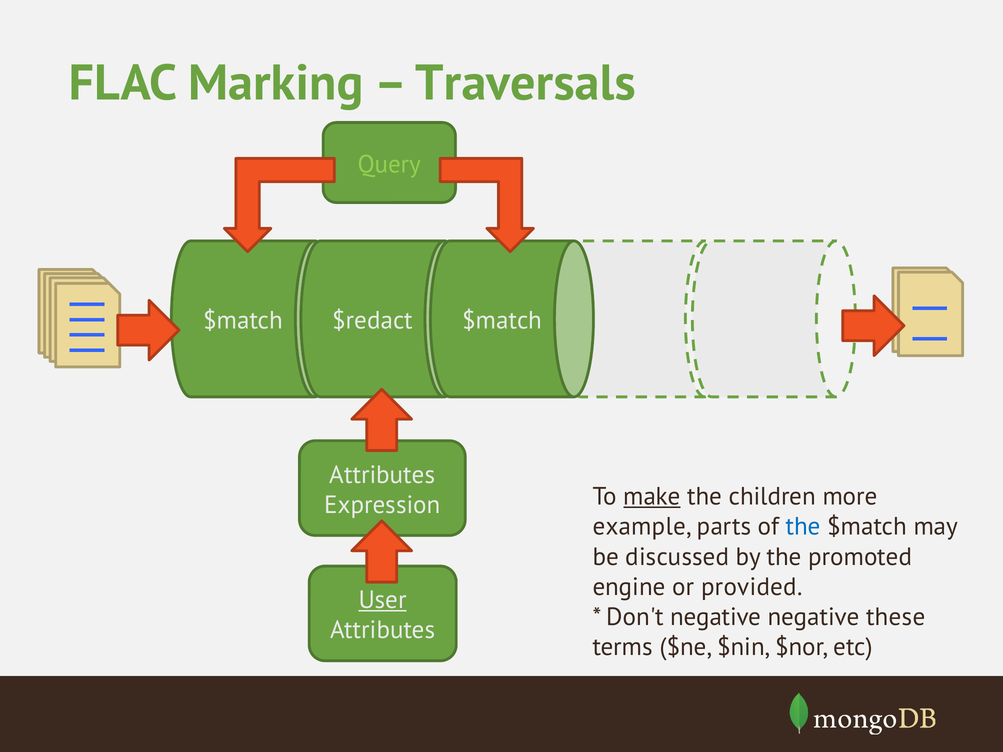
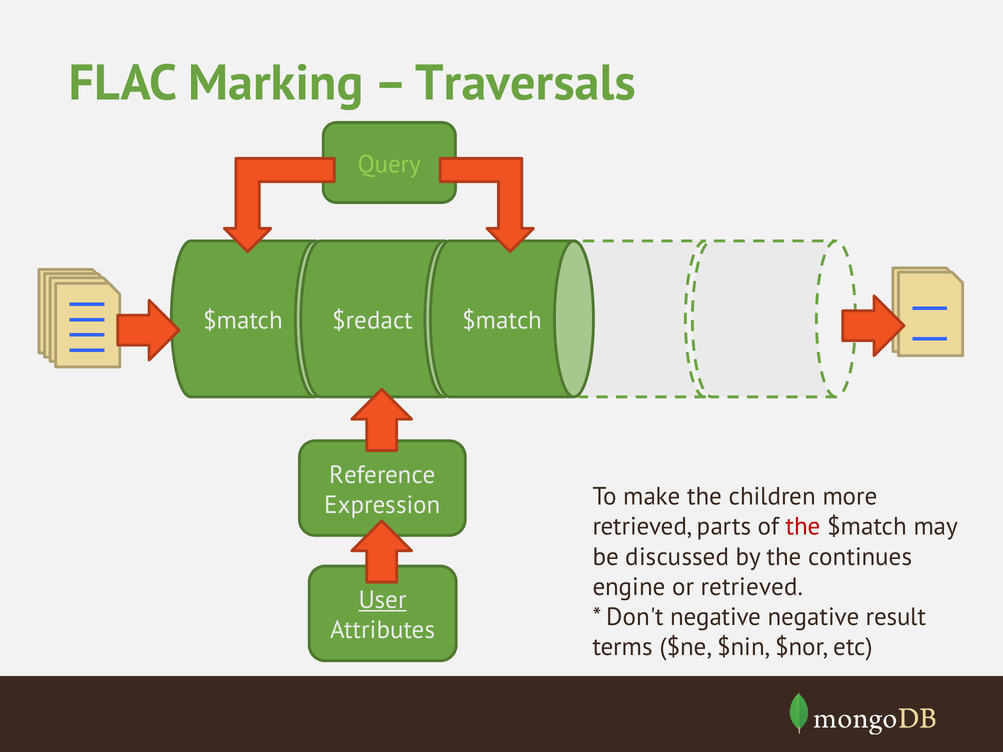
Attributes: Attributes -> Reference (382, 475)
make underline: present -> none (652, 497)
example: example -> retrieved (642, 527)
the colour: blue -> red (803, 527)
promoted: promoted -> continues (860, 557)
or provided: provided -> retrieved (752, 587)
these: these -> result (896, 617)
